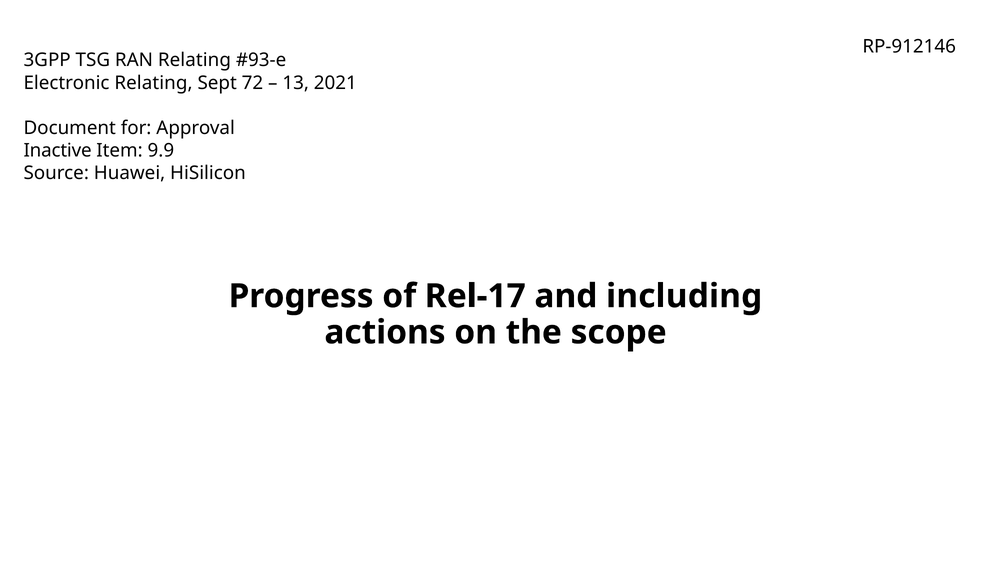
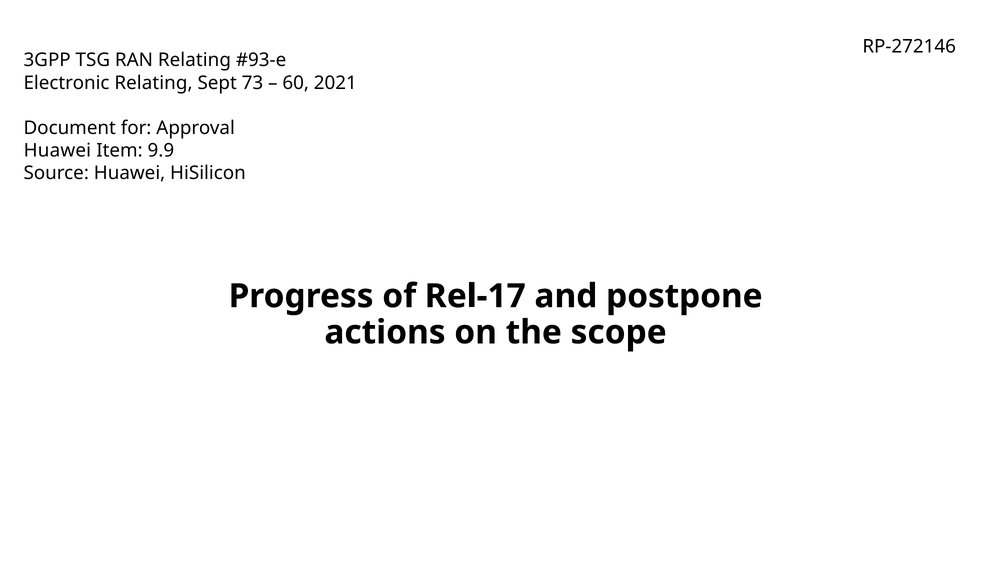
RP-912146: RP-912146 -> RP-272146 (909, 46)
72: 72 -> 73 (252, 83)
13: 13 -> 60 (296, 83)
Inactive: Inactive -> Huawei (57, 151)
including: including -> postpone (684, 296)
